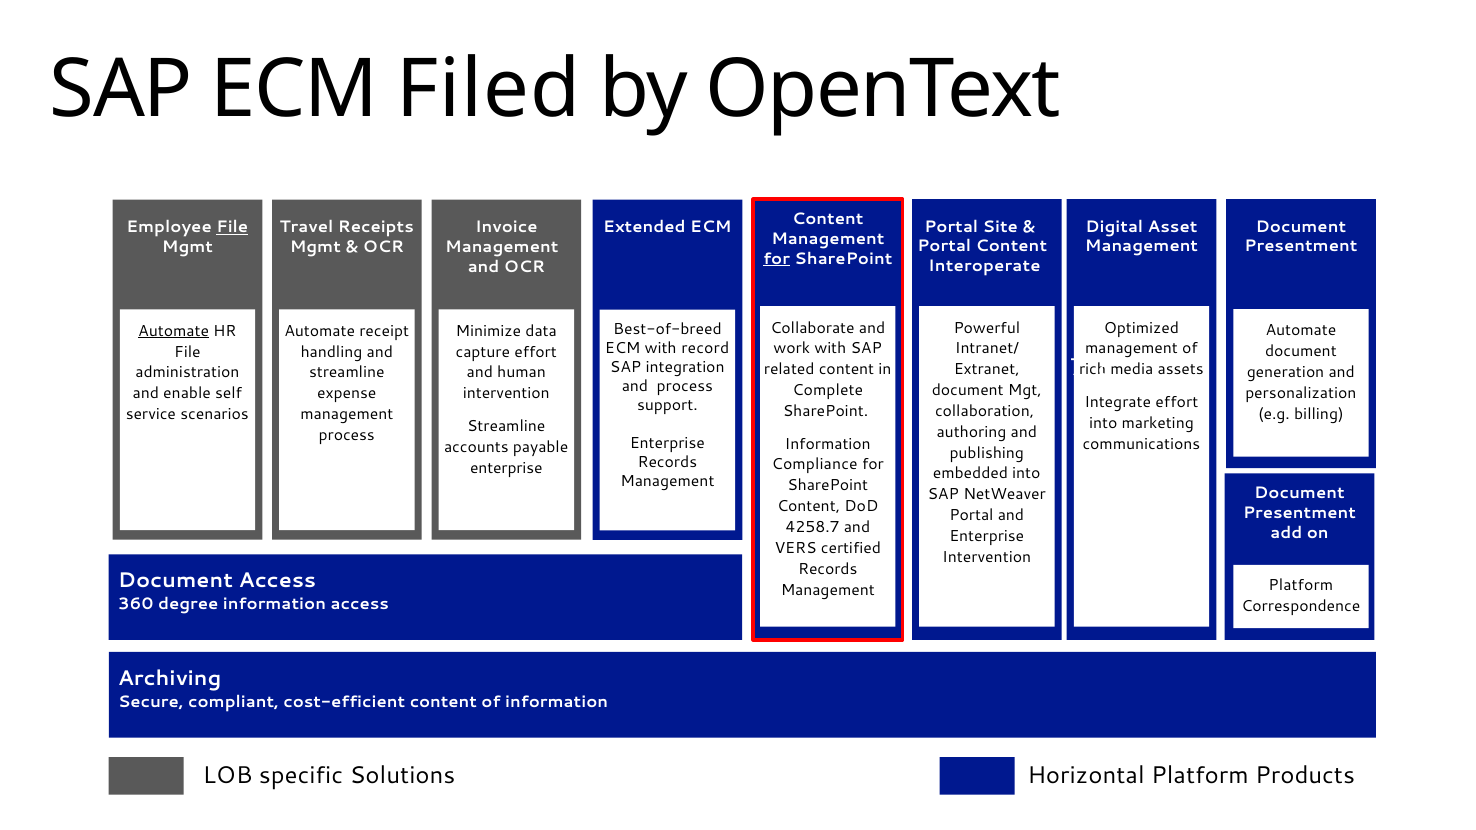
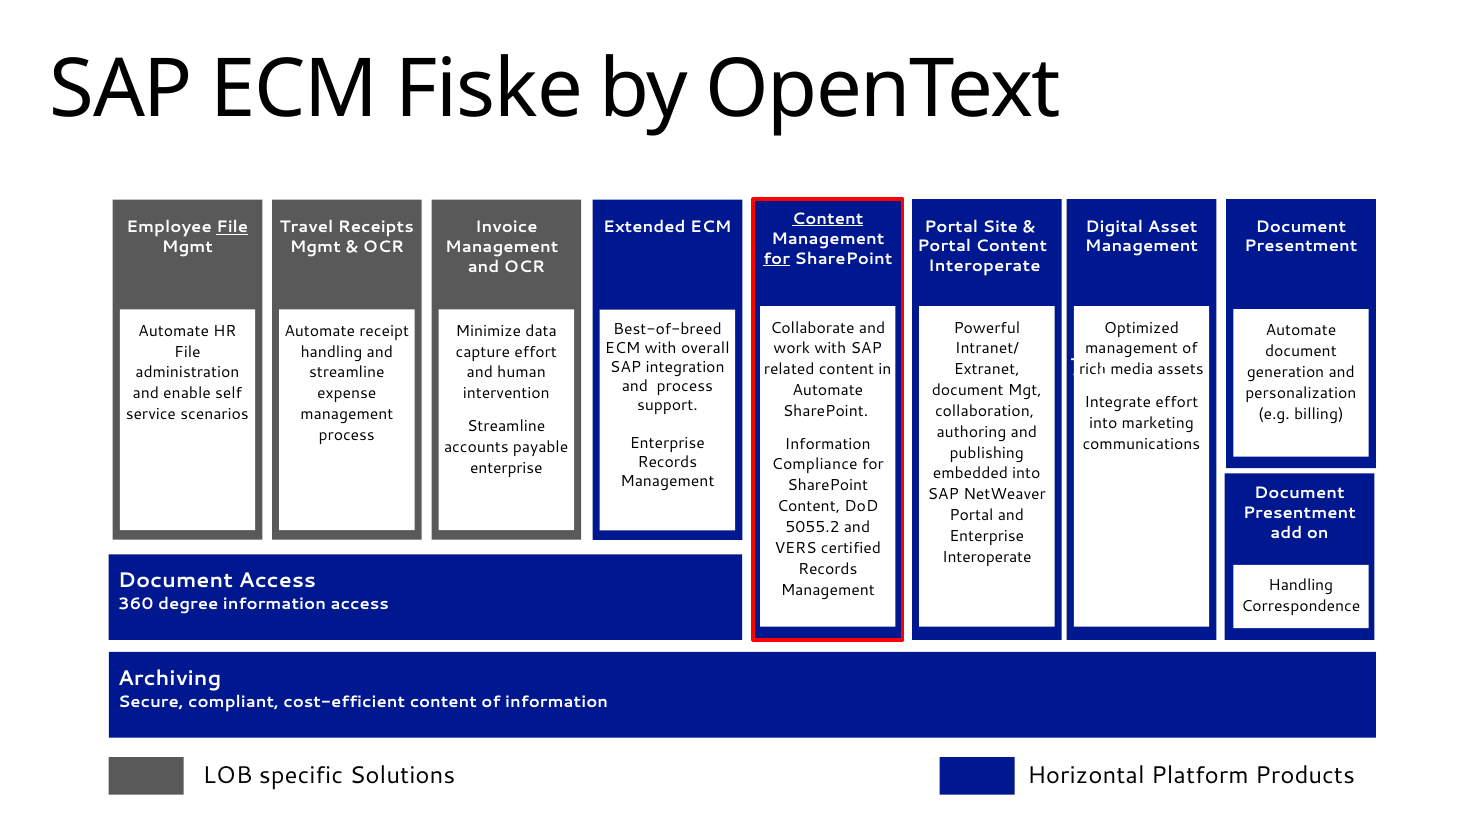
Filed: Filed -> Fiske (489, 89)
Content underline: none -> present (828, 219)
Automate underline: present -> none (174, 331)
record: record -> overall (705, 348)
Complete: Complete -> Automate (828, 390)
4258.7: 4258.7 -> 5055.2 (813, 527)
Intervention: Intervention -> Interoperate (987, 557)
Platform: Platform -> Handling (1301, 586)
